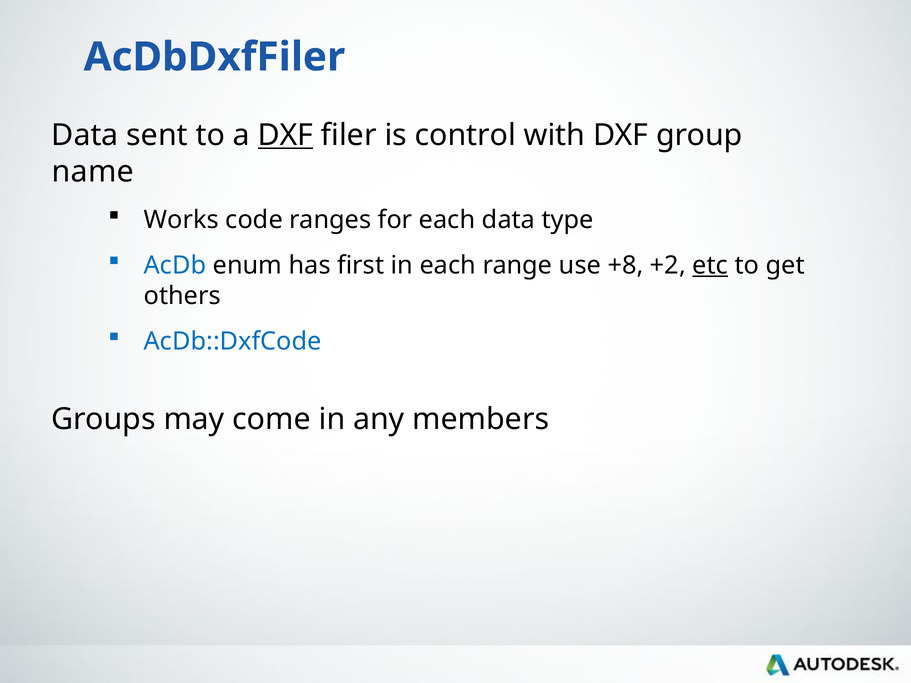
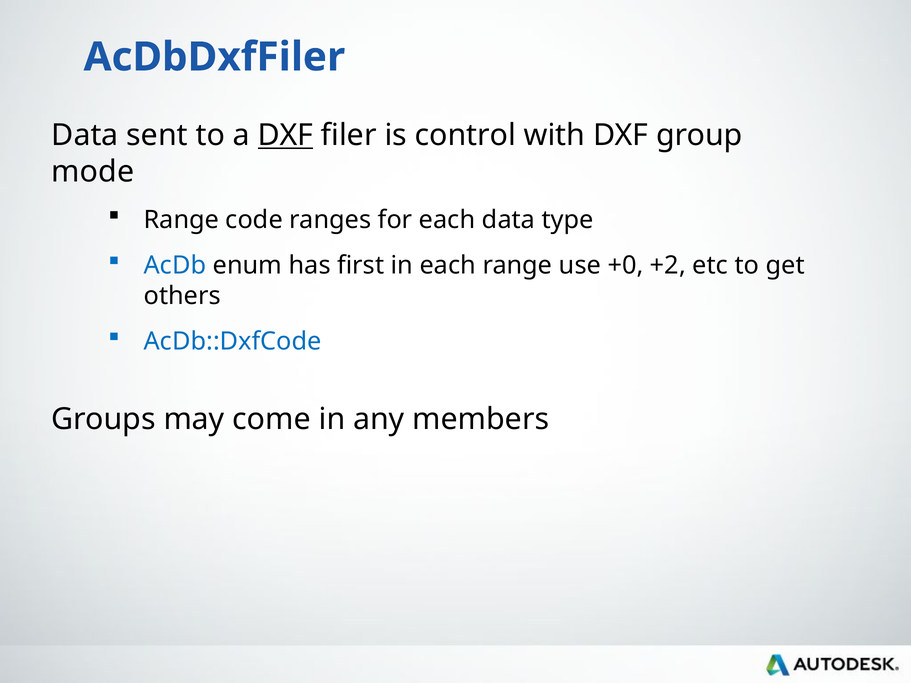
name: name -> mode (93, 172)
Works: Works -> Range (181, 220)
+8: +8 -> +0 (626, 265)
etc underline: present -> none (710, 265)
